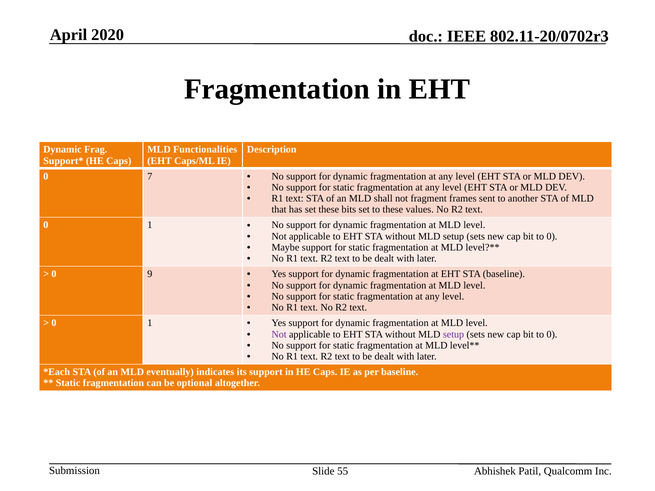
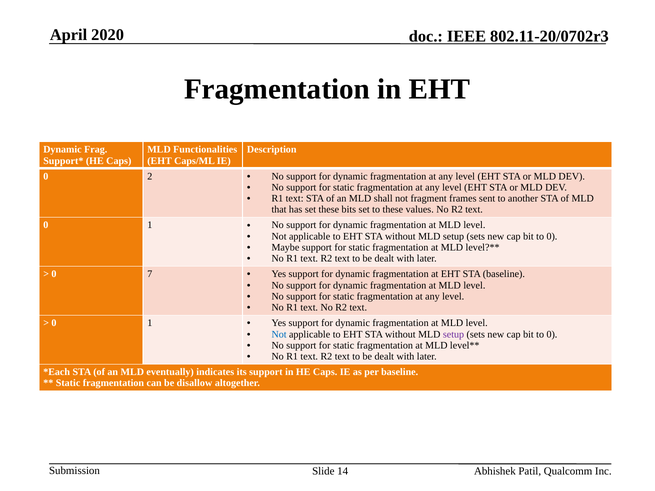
7: 7 -> 2 (150, 176)
9: 9 -> 7 (150, 274)
Not colour: purple -> blue (279, 334)
optional: optional -> disallow (194, 383)
55: 55 -> 14 (343, 471)
